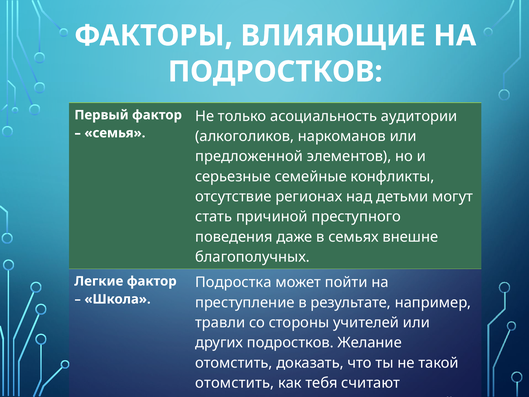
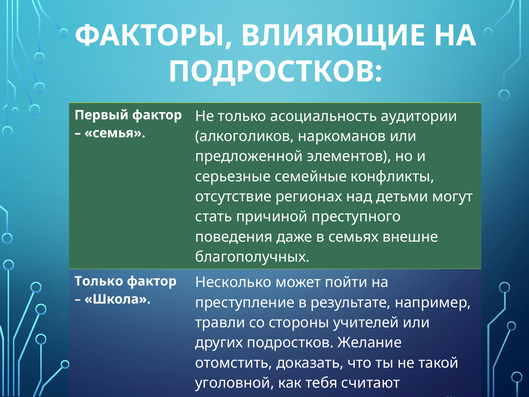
Подростка: Подростка -> Несколько (233, 282)
Легкие: Легкие -> Только (99, 281)
отомстить: отомстить -> уголовной (235, 383)
